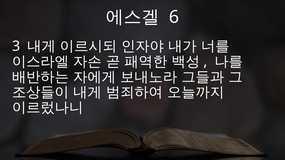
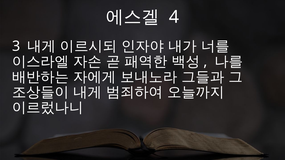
6: 6 -> 4 (174, 17)
